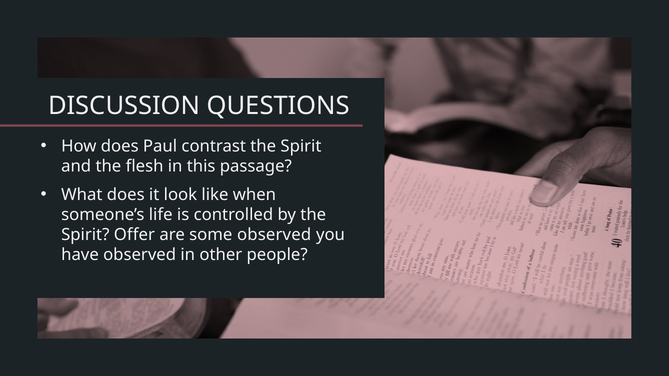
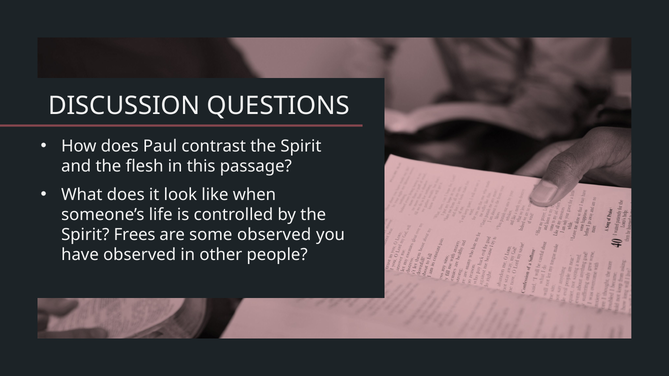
Offer: Offer -> Frees (135, 235)
